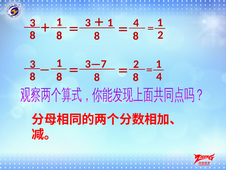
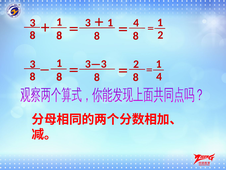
3—7: 3—7 -> 3—3 (96, 64)
